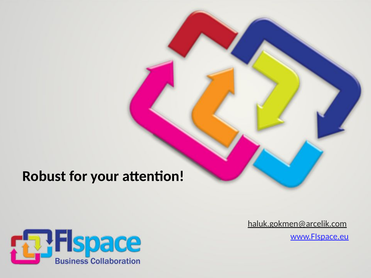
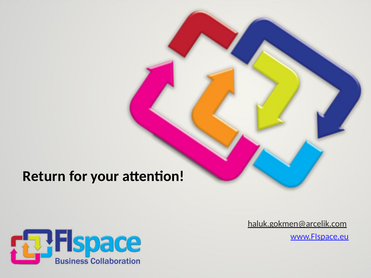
Robust: Robust -> Return (44, 176)
